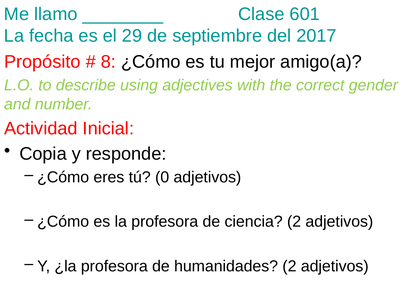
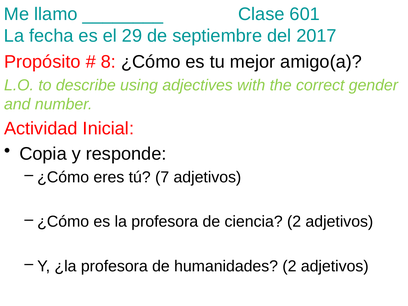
0: 0 -> 7 (162, 177)
